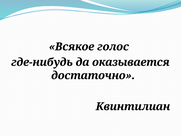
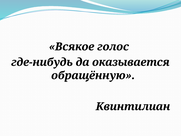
достаточно: достаточно -> обращённую (93, 75)
